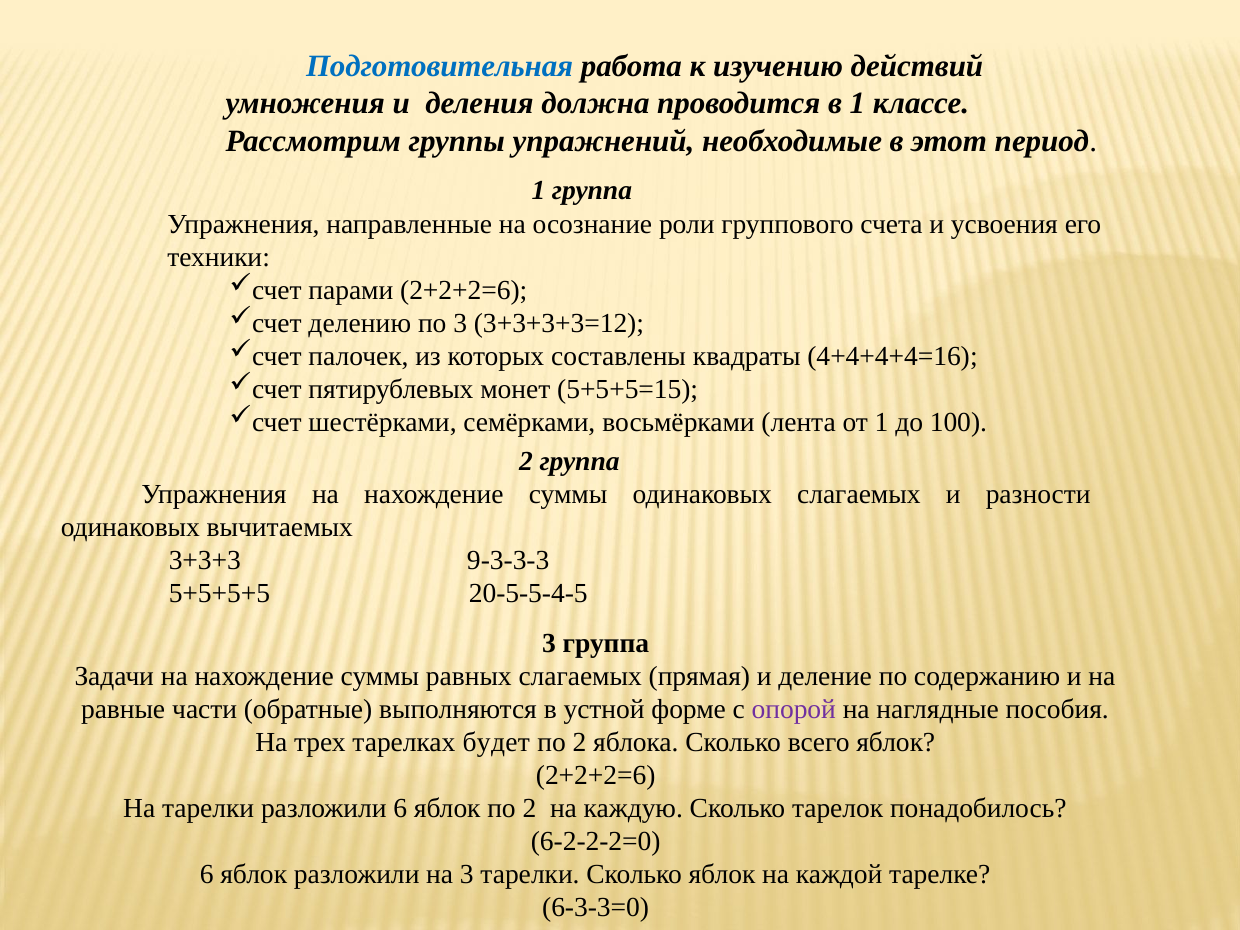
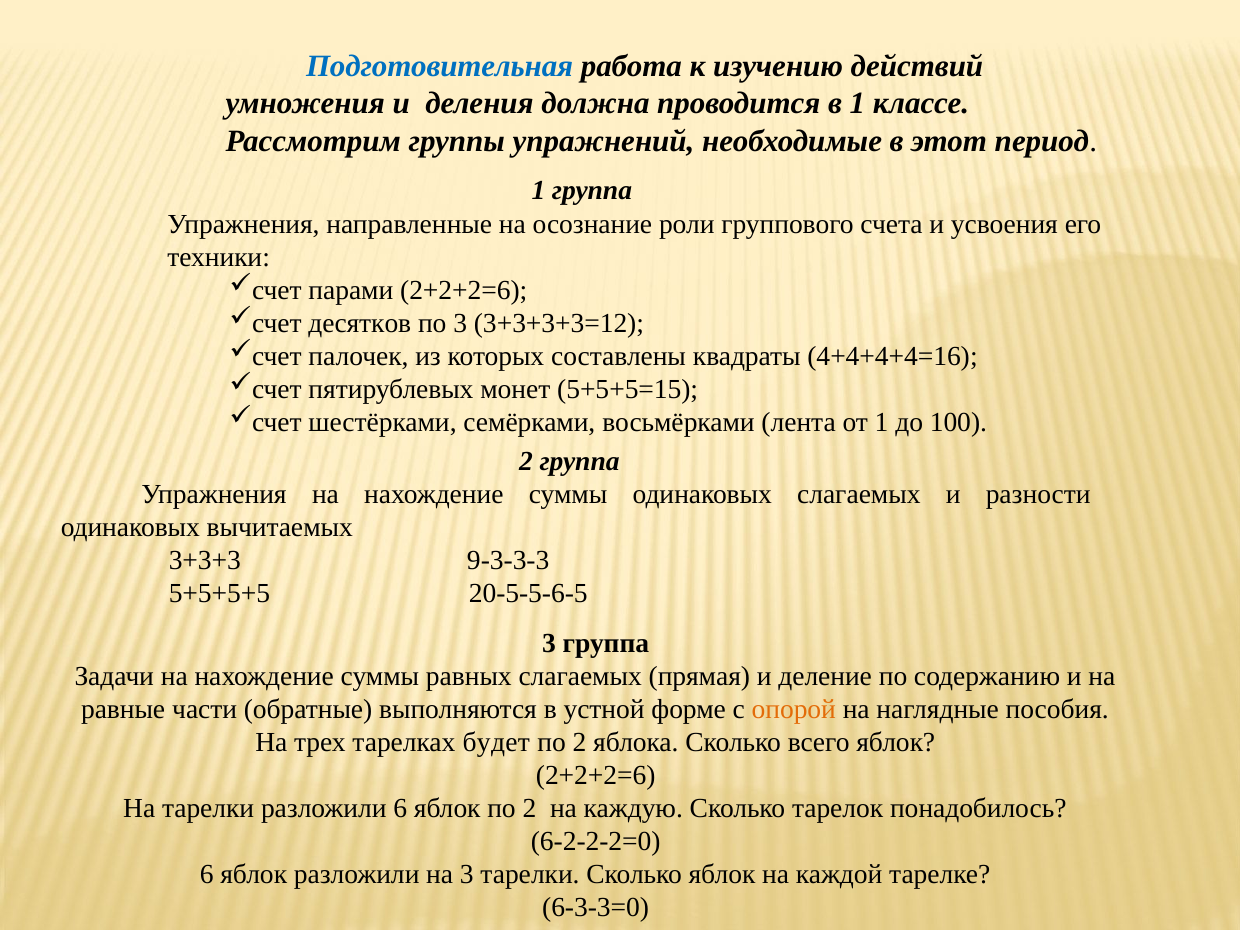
делению: делению -> десятков (360, 323)
20-5-5-4-5: 20-5-5-4-5 -> 20-5-5-6-5 (528, 594)
опорой colour: purple -> orange (794, 709)
